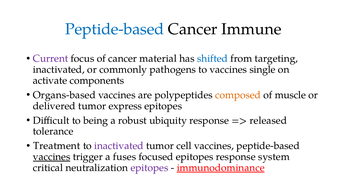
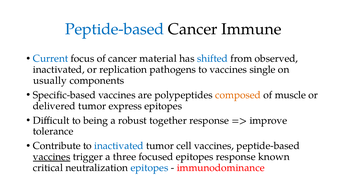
Current colour: purple -> blue (51, 59)
targeting: targeting -> observed (276, 59)
commonly: commonly -> replication (123, 70)
activate: activate -> usually (50, 81)
Organs-based: Organs-based -> Specific-based (64, 95)
ubiquity: ubiquity -> together (168, 121)
released: released -> improve (268, 121)
Treatment: Treatment -> Contribute (57, 146)
inactivated colour: purple -> blue (119, 146)
fuses: fuses -> three (125, 157)
system: system -> known (274, 157)
epitopes colour: purple -> blue (149, 168)
immunodominance underline: present -> none (221, 168)
